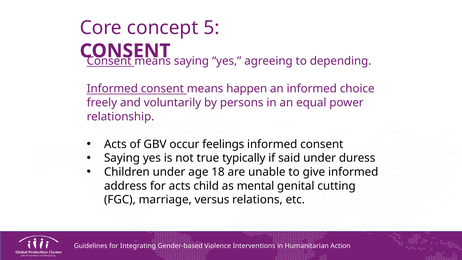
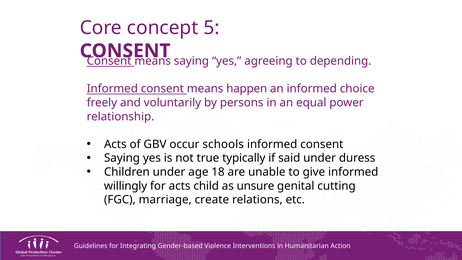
feelings: feelings -> schools (223, 144)
address: address -> willingly (126, 186)
mental: mental -> unsure (256, 186)
versus: versus -> create (212, 200)
